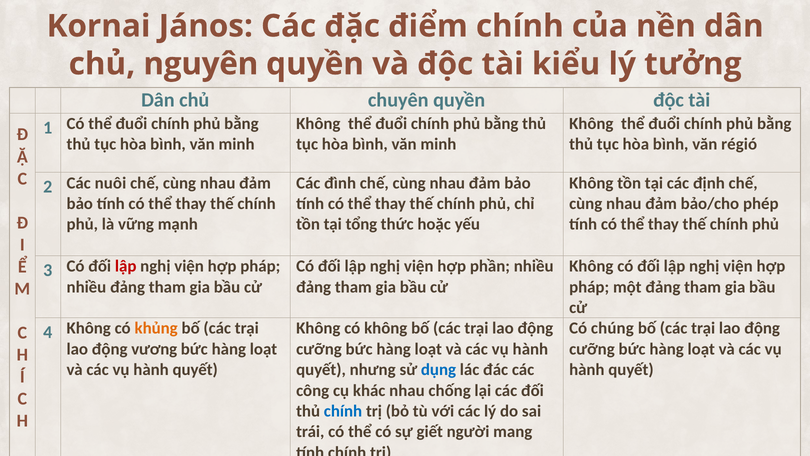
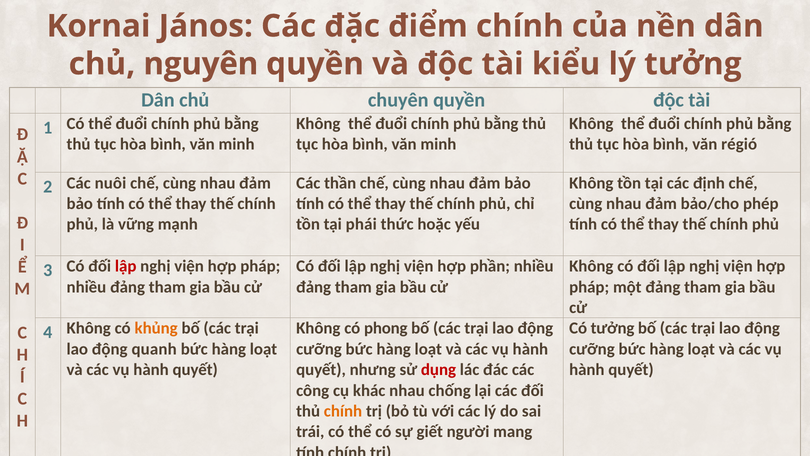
đình: đình -> thần (340, 183)
tổng: tổng -> phái (361, 224)
có không: không -> phong (386, 328)
Có chúng: chúng -> tưởng (613, 328)
vương: vương -> quanh (154, 349)
dụng colour: blue -> red (438, 369)
chính colour: blue -> orange (343, 411)
